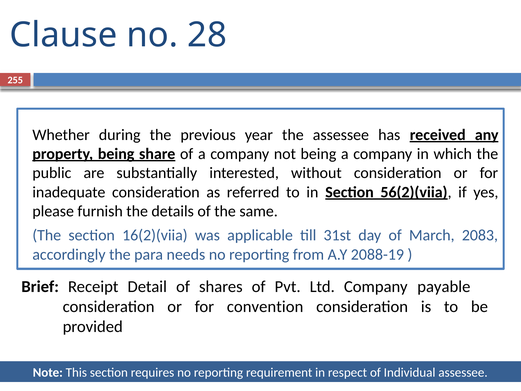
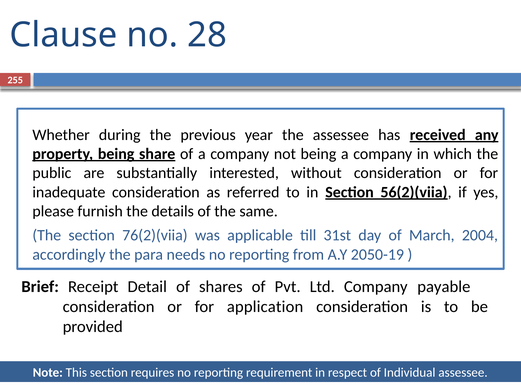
16(2)(viia: 16(2)(viia -> 76(2)(viia (155, 235)
2083: 2083 -> 2004 (480, 235)
2088-19: 2088-19 -> 2050-19 (377, 254)
convention: convention -> application (265, 306)
